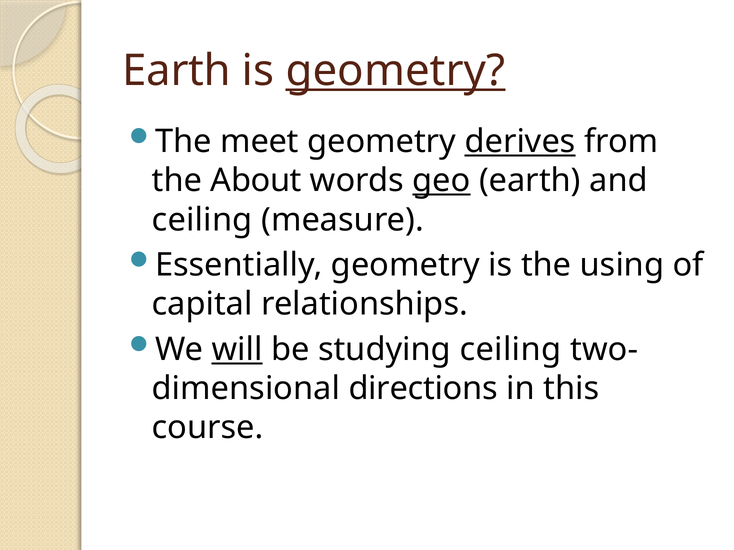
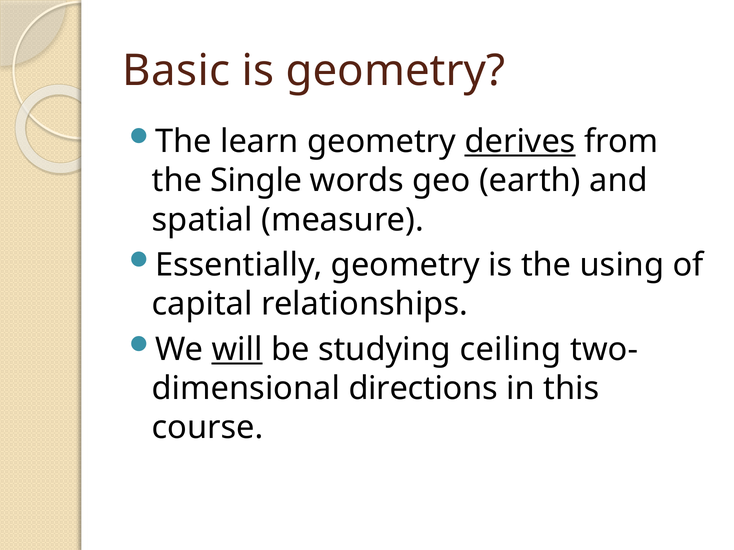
Earth: Earth -> Basic (176, 71)
geometry underline: present -> none (396, 71)
meet: meet -> learn (259, 142)
About: About -> Single (256, 181)
geo underline: present -> none (441, 181)
ceiling: ceiling -> spatial (202, 220)
